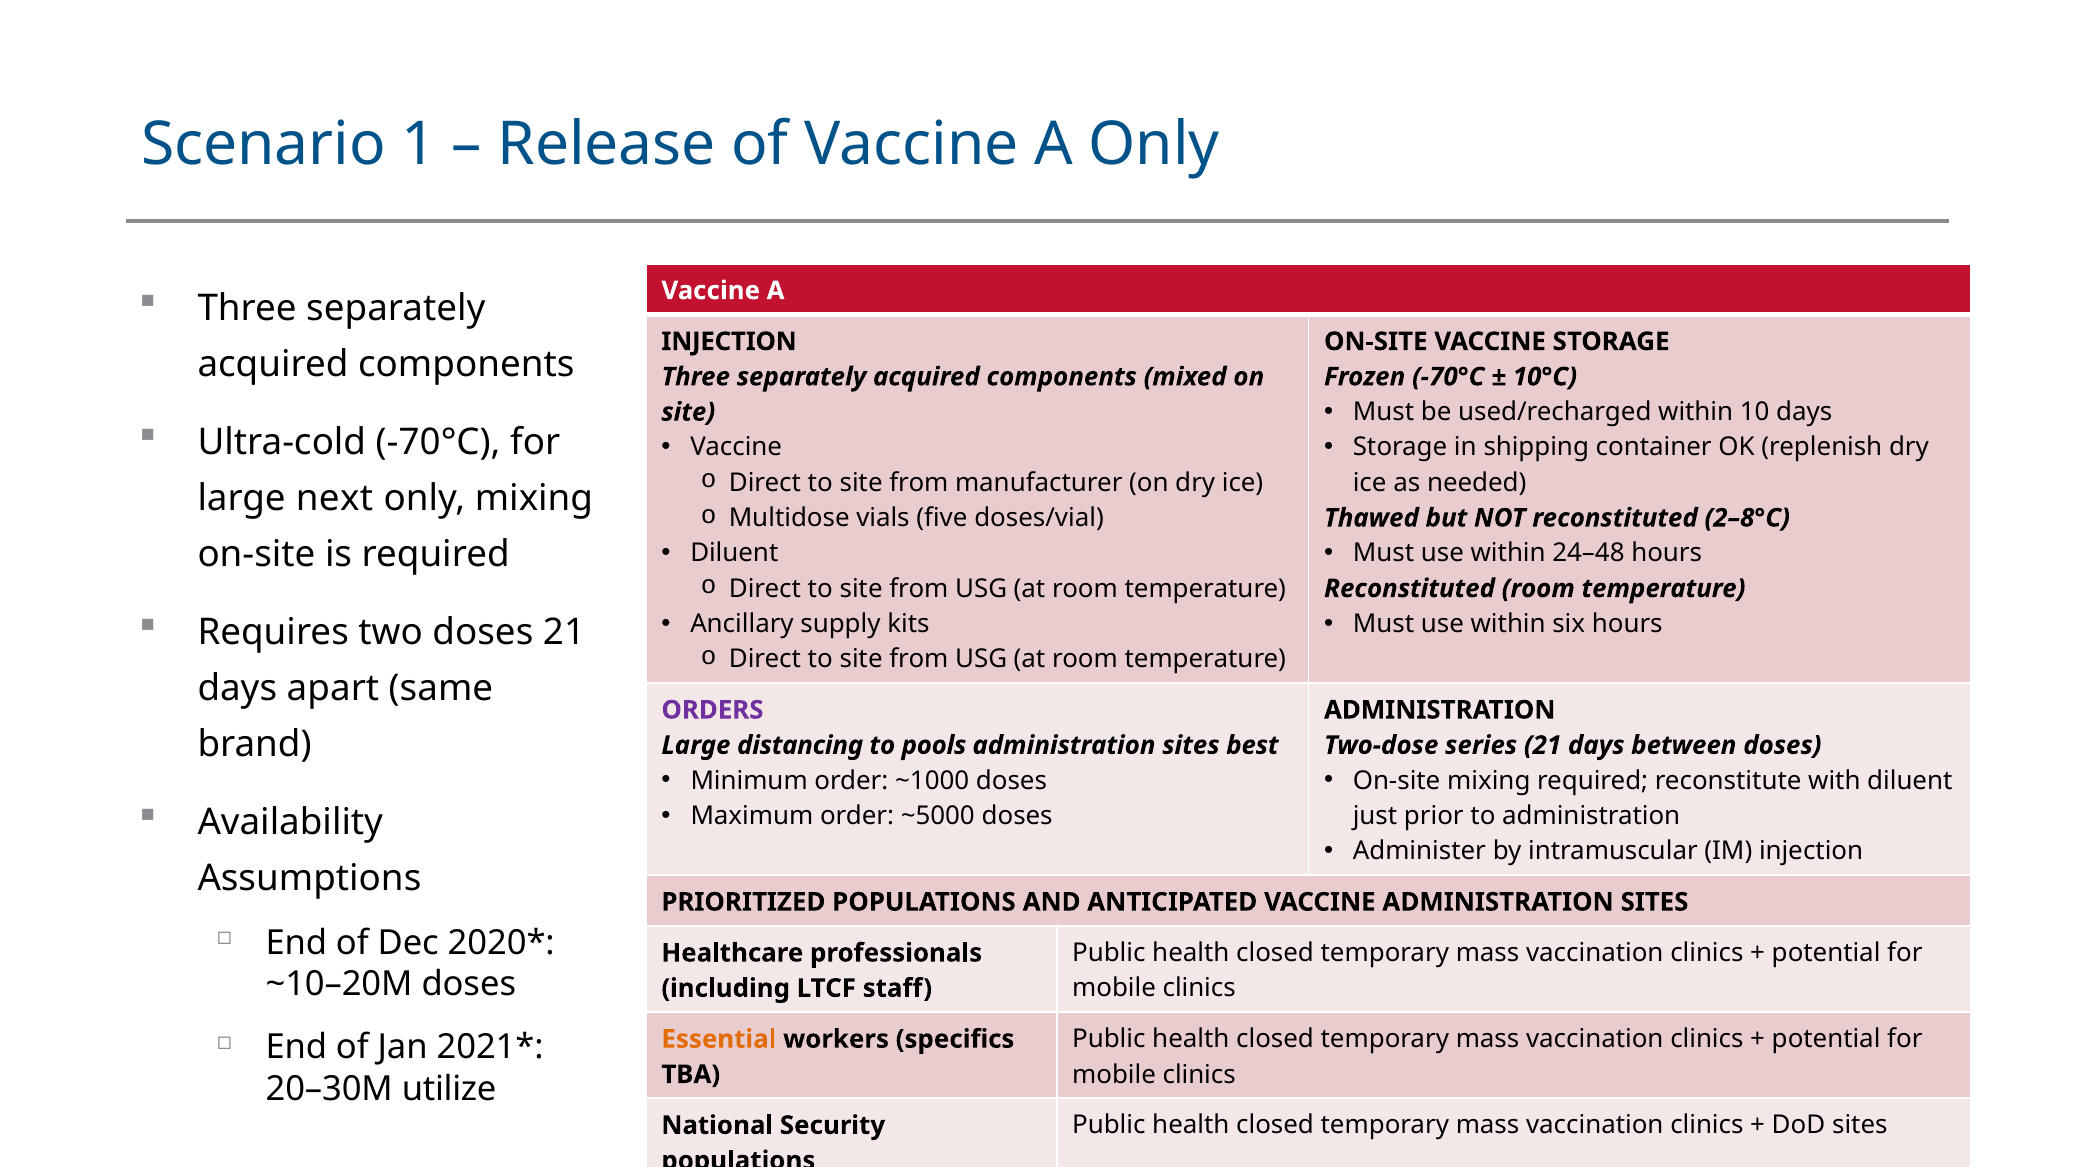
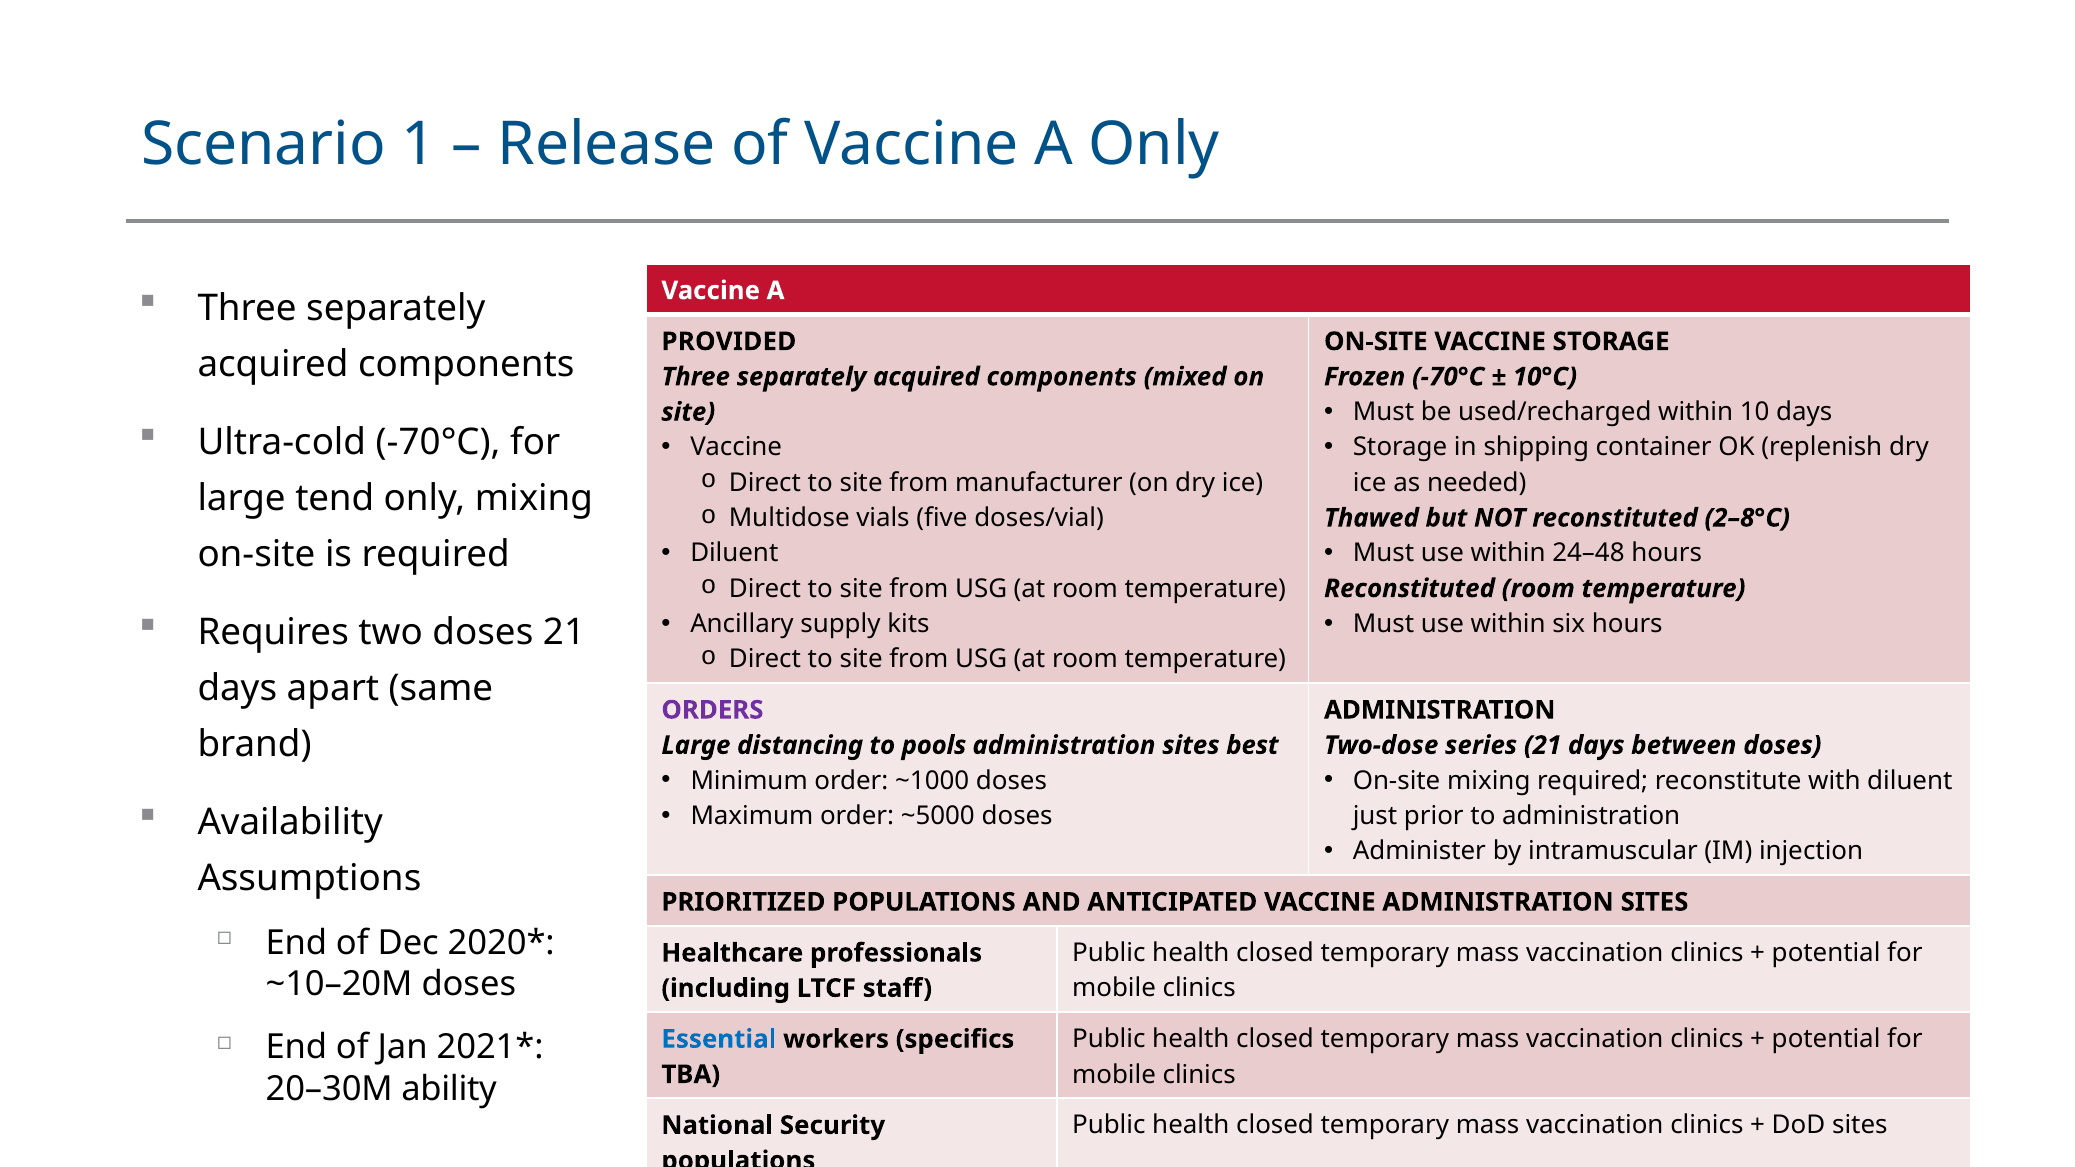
INJECTION: INJECTION -> PROVIDED (729, 342)
next: next -> tend (335, 498)
Essential colour: orange -> blue (719, 1039)
utilize: utilize -> ability (449, 1089)
